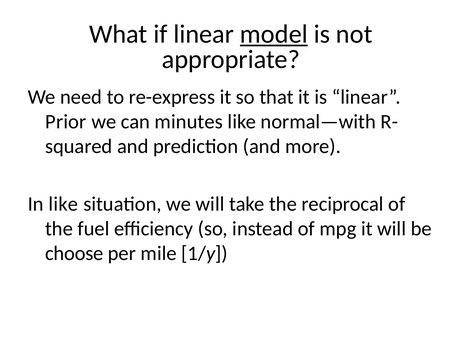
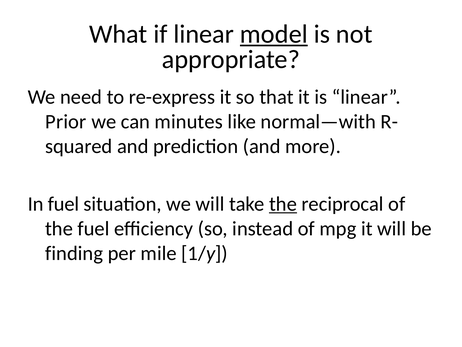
In like: like -> fuel (64, 204)
the underline: none -> present (283, 204)
choose: choose -> finding (74, 253)
